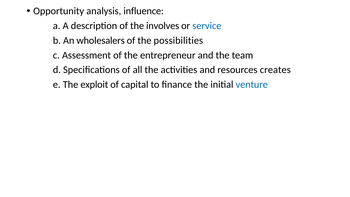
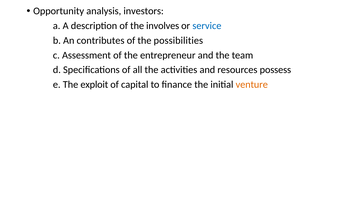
influence: influence -> investors (144, 11)
wholesalers: wholesalers -> contributes (101, 40)
creates: creates -> possess (275, 70)
venture colour: blue -> orange (252, 84)
